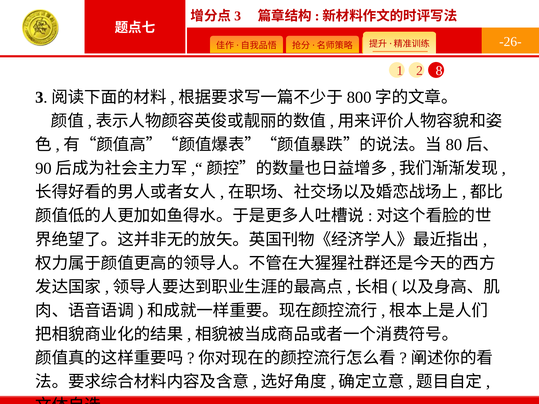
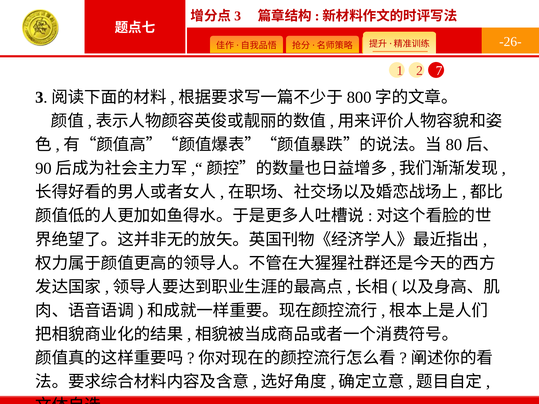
8: 8 -> 7 (439, 71)
